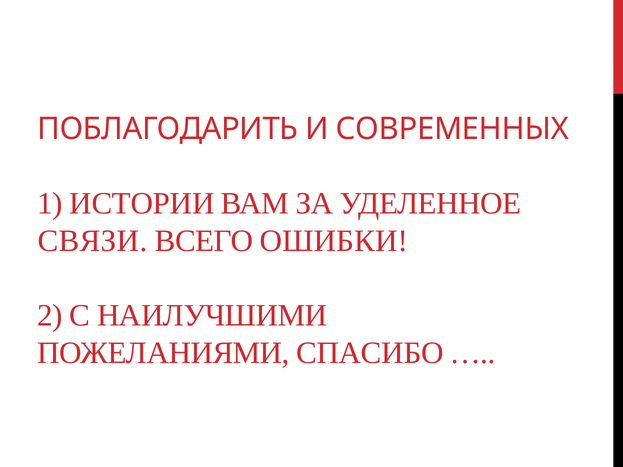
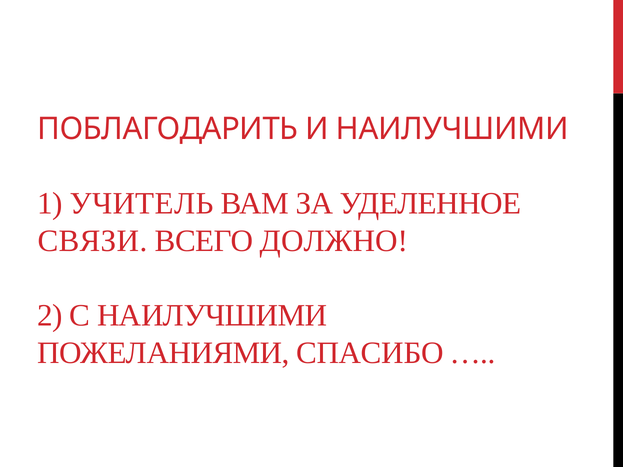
И СОВРЕМЕННЫХ: СОВРЕМЕННЫХ -> НАИЛУЧШИМИ (452, 129)
ИСТОРИИ: ИСТОРИИ -> УЧИТЕЛЬ (142, 204)
ОШИБКИ: ОШИБКИ -> ДОЛЖНО (334, 241)
